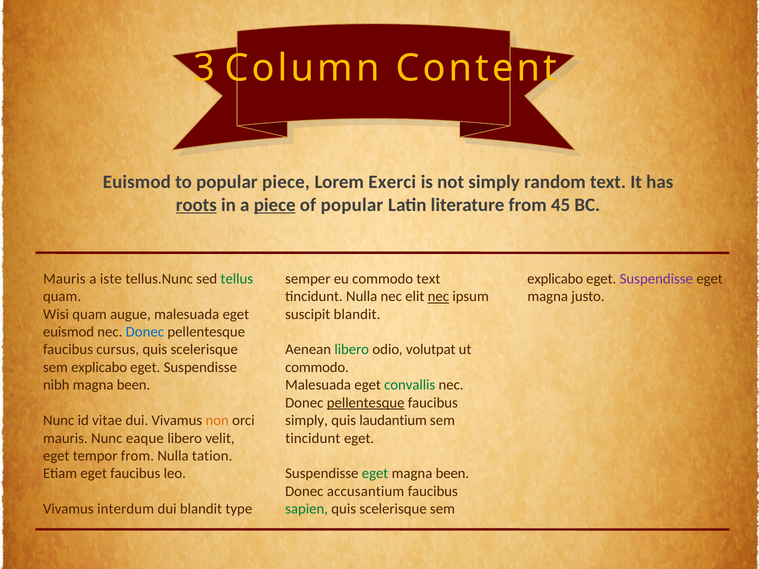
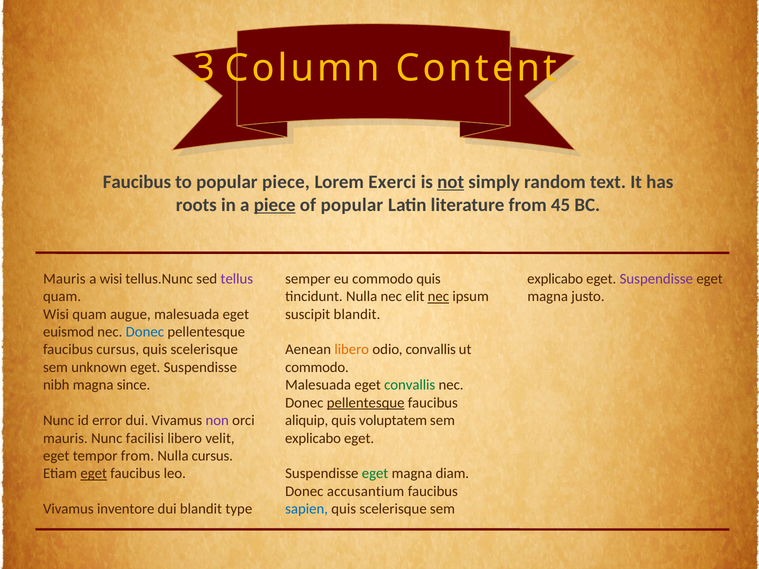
Euismod: Euismod -> Faucibus (137, 182)
not underline: none -> present (451, 182)
roots underline: present -> none (196, 205)
a iste: iste -> wisi (111, 279)
tellus colour: green -> purple (237, 279)
commodo text: text -> quis (429, 279)
libero colour: green -> orange (352, 350)
odio volutpat: volutpat -> convallis (431, 350)
explicabo: explicabo -> unknown (99, 367)
been: been -> since (134, 385)
vitae: vitae -> error (107, 421)
non colour: orange -> purple (217, 421)
simply: simply -> aliquip (307, 421)
laudantium: laudantium -> voluptatem (393, 421)
eaque: eaque -> facilisi (145, 438)
tincidunt: tincidunt -> explicabo (313, 438)
Nulla tation: tation -> cursus (212, 456)
eget underline: none -> present (94, 474)
been: been -> diam (452, 474)
interdum: interdum -> inventore (126, 509)
sapien colour: green -> blue (307, 509)
